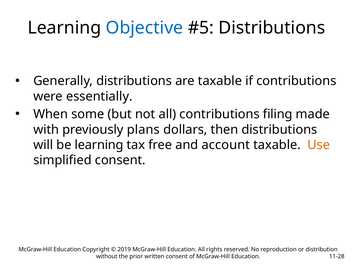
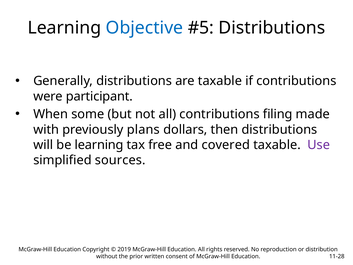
essentially: essentially -> participant (99, 96)
account: account -> covered (226, 145)
Use colour: orange -> purple (319, 145)
simplified consent: consent -> sources (120, 160)
